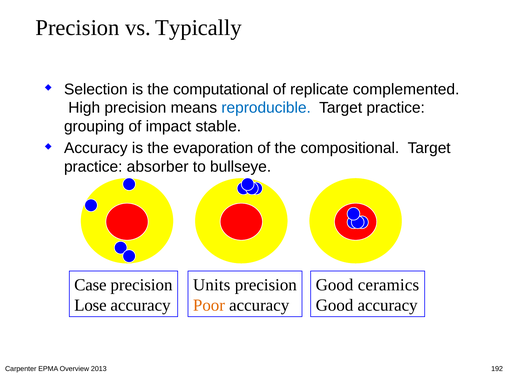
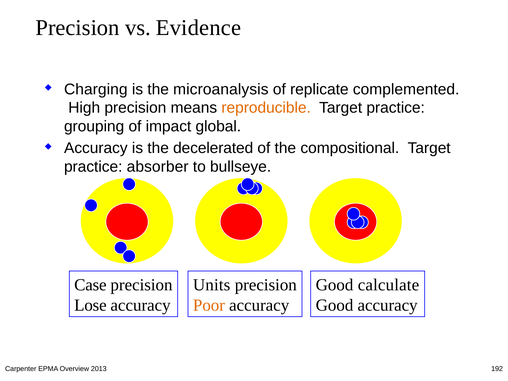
Typically: Typically -> Evidence (198, 28)
Selection: Selection -> Charging (96, 89)
computational: computational -> microanalysis (221, 89)
reproducible colour: blue -> orange (266, 108)
stable: stable -> global (218, 126)
evaporation: evaporation -> decelerated (213, 148)
ceramics: ceramics -> calculate (388, 285)
